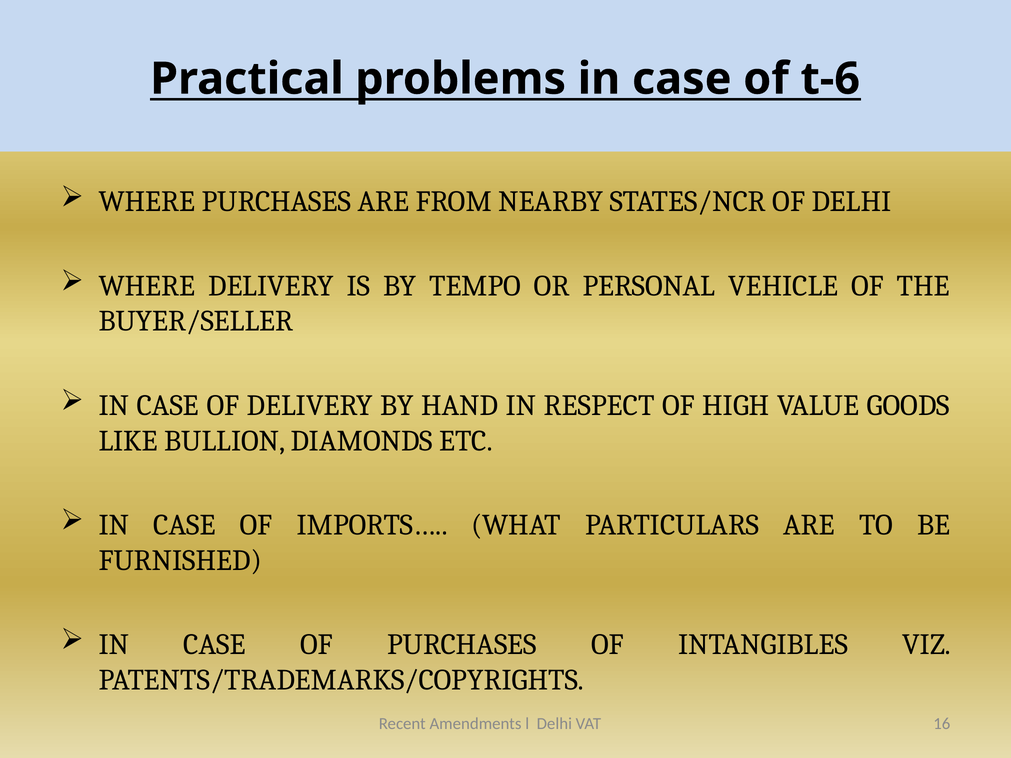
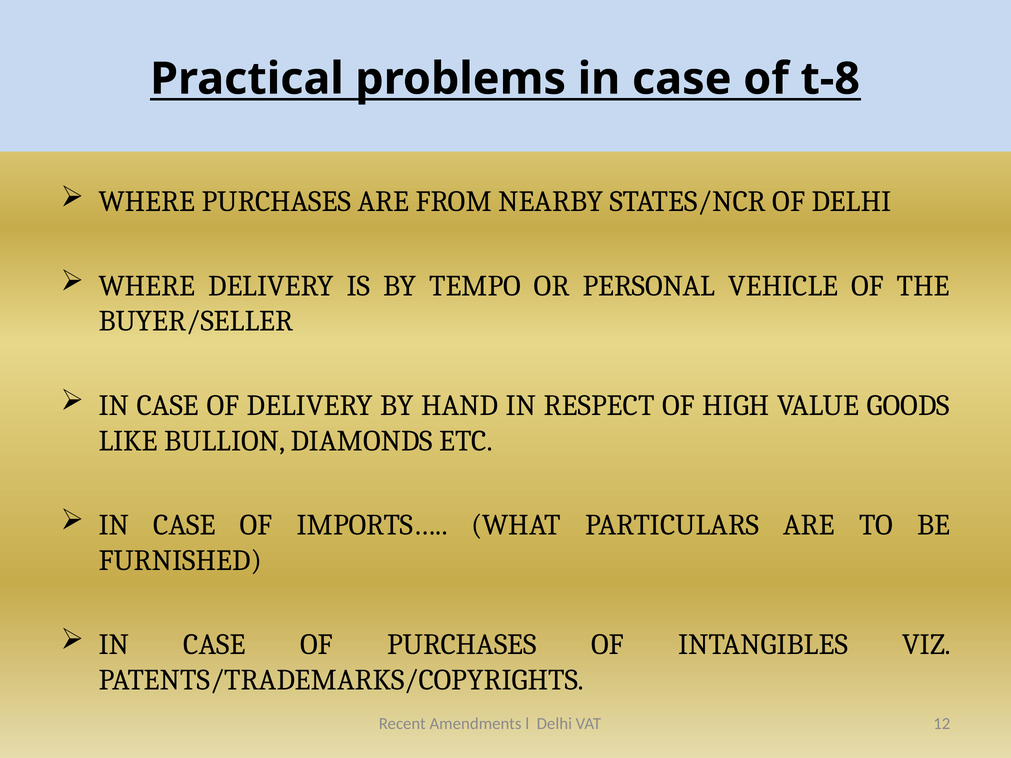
t-6: t-6 -> t-8 (830, 79)
16: 16 -> 12 (942, 724)
